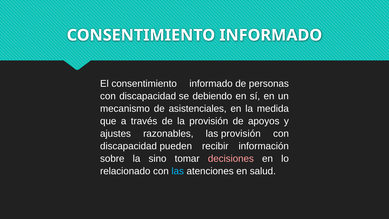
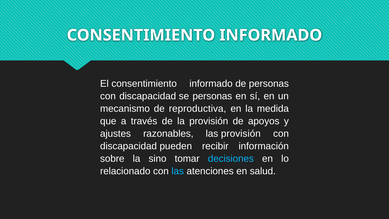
se debiendo: debiendo -> personas (212, 96)
asistenciales: asistenciales -> reproductiva (198, 109)
decisiones colour: pink -> light blue (231, 159)
